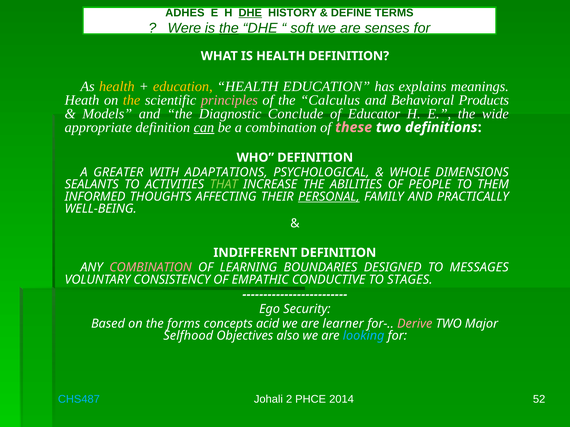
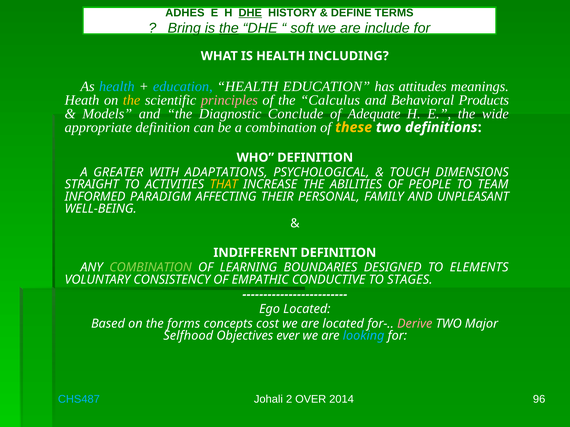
Were: Were -> Bring (184, 28)
senses: senses -> include (387, 28)
HEALTH DEFINITION: DEFINITION -> INCLUDING (349, 56)
health colour: yellow -> light blue (117, 86)
education colour: yellow -> light blue (183, 86)
explains: explains -> attitudes (423, 86)
Educator: Educator -> Adequate (374, 114)
can underline: present -> none (204, 128)
these colour: pink -> yellow (354, 128)
WHOLE: WHOLE -> TOUCH (409, 172)
SEALANTS: SEALANTS -> STRAIGHT (92, 185)
THAT colour: light green -> yellow (224, 185)
THEM: THEM -> TEAM (493, 185)
THOUGHTS: THOUGHTS -> PARADIGM (160, 197)
PERSONAL underline: present -> none (329, 197)
PRACTICALLY: PRACTICALLY -> UNPLEASANT (473, 197)
COMBINATION colour: pink -> light green (151, 268)
MESSAGES: MESSAGES -> ELEMENTS (479, 268)
Ego Security: Security -> Located (307, 309)
acid: acid -> cost (268, 324)
are learner: learner -> located (343, 324)
also: also -> ever (288, 336)
PHCE: PHCE -> OVER (311, 400)
52: 52 -> 96 (539, 400)
